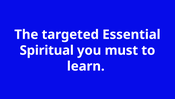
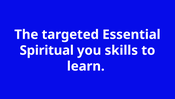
must: must -> skills (121, 50)
